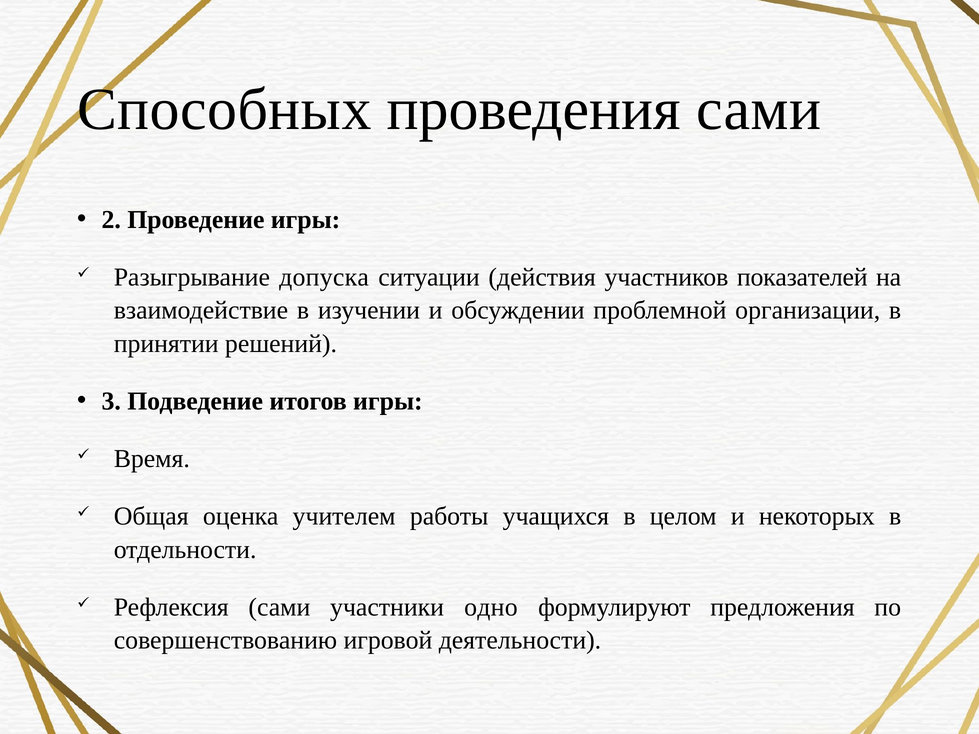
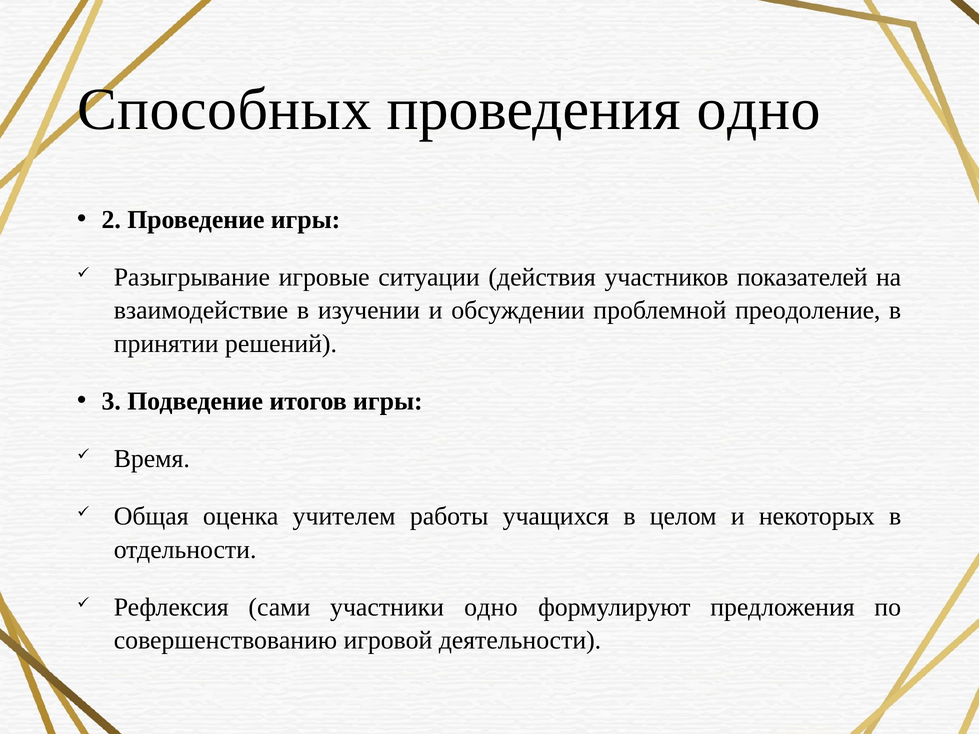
проведения сами: сами -> одно (759, 110)
допуска: допуска -> игровые (324, 277)
организации: организации -> преодоление (808, 311)
